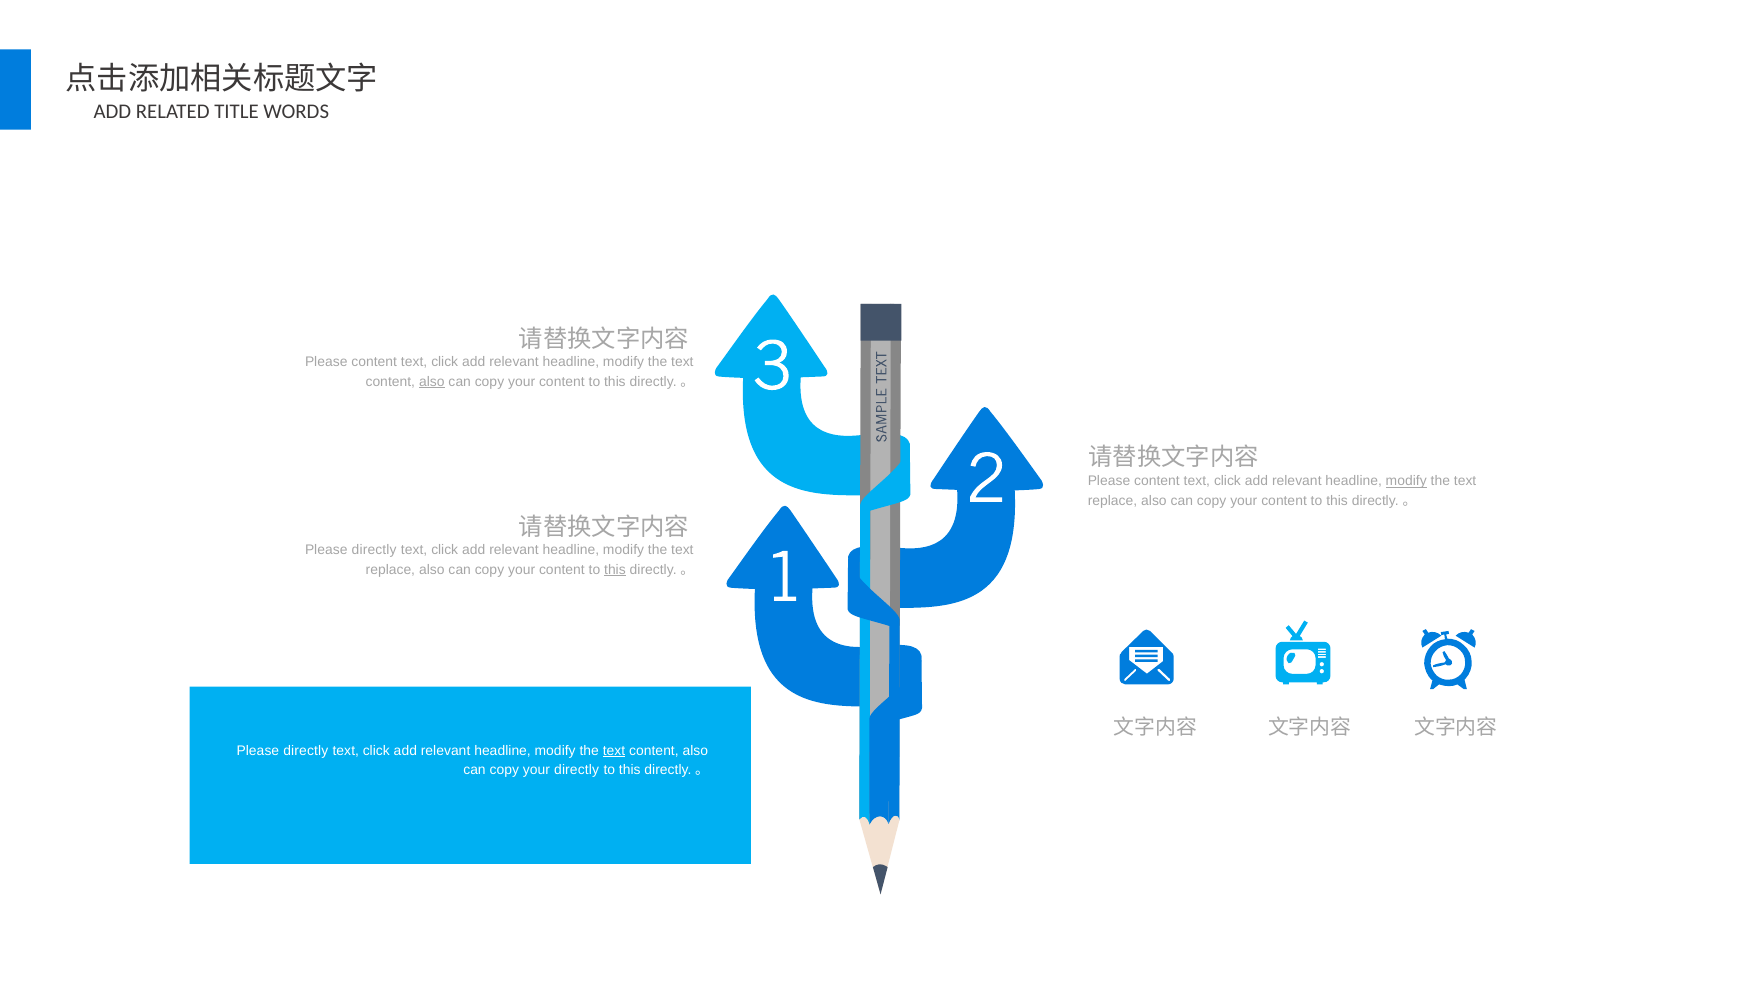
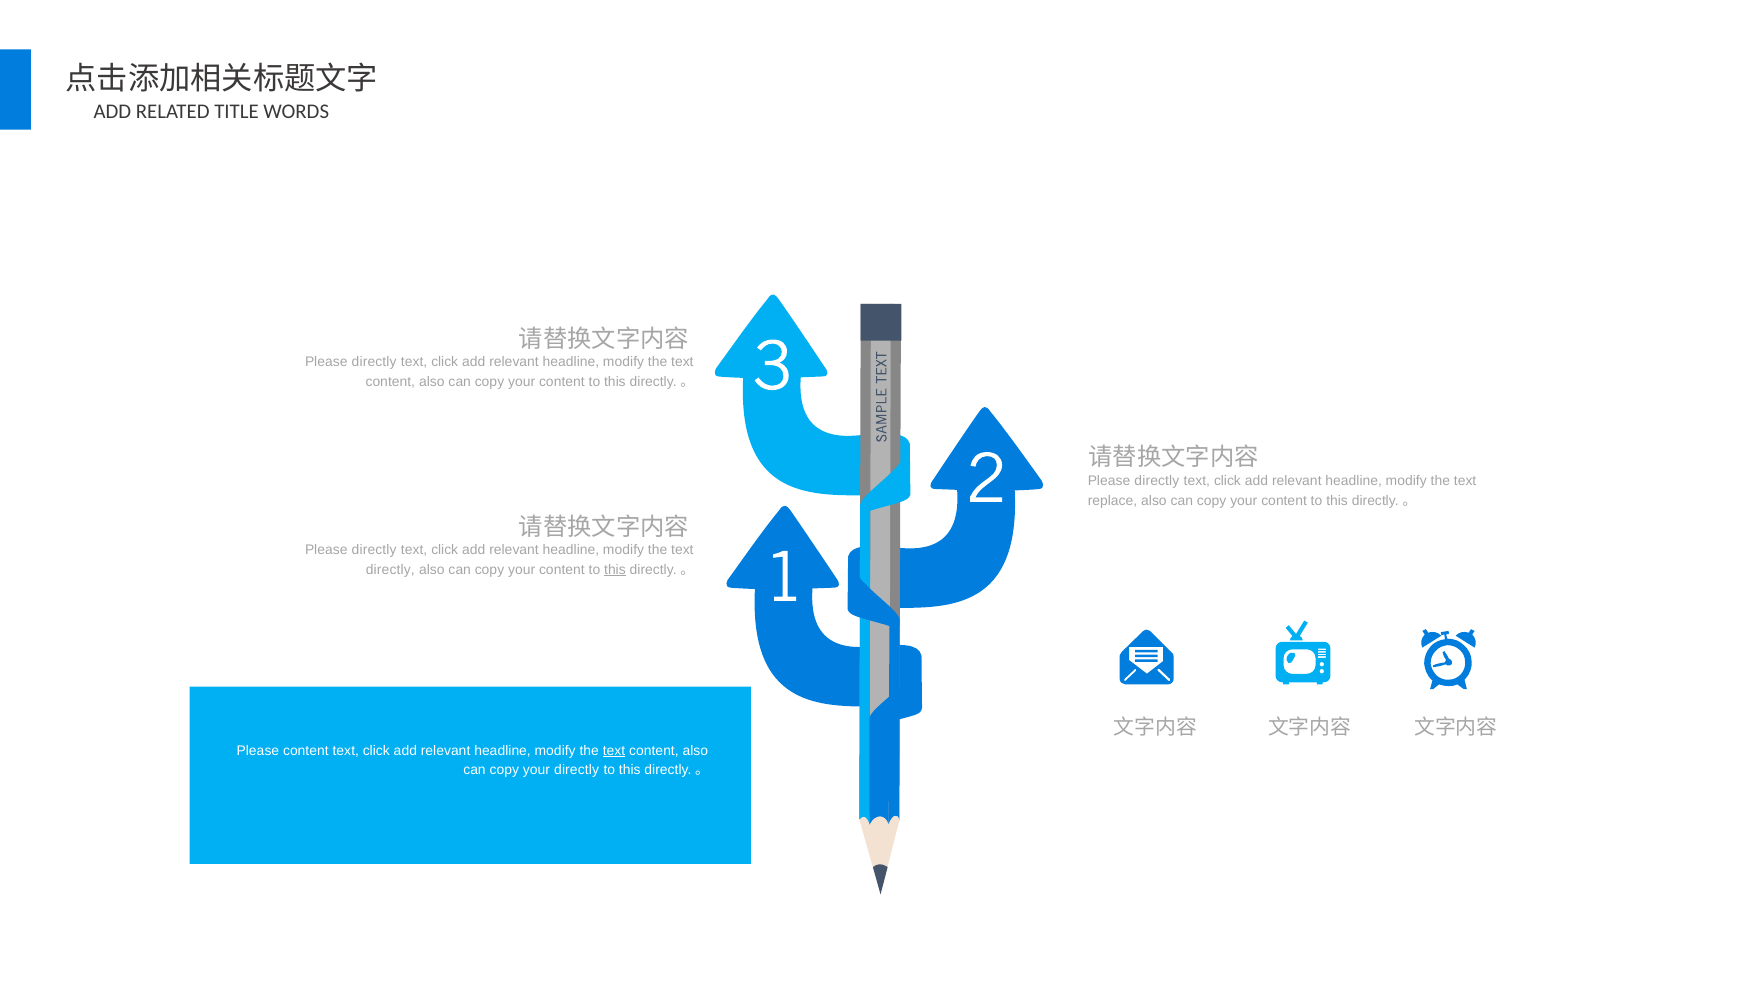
content: content -> directly (374, 362)
also underline: present -> none (432, 382)
content: content -> directly (1157, 481)
modify underline: present -> none (1406, 481)
replace: replace -> directly (390, 570)
directly: directly -> content (306, 750)
